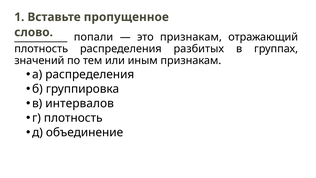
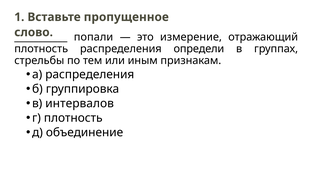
это признакам: признакам -> измерение (191, 37)
разбитых: разбитых -> определи (199, 49)
значений: значений -> стрельбы (39, 61)
